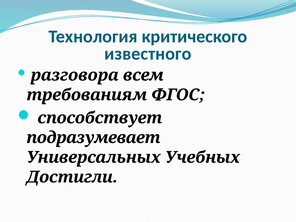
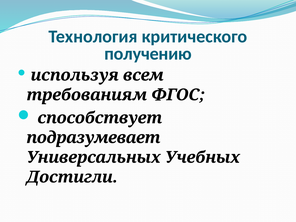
известного: известного -> получению (148, 54)
разговора: разговора -> используя (75, 75)
